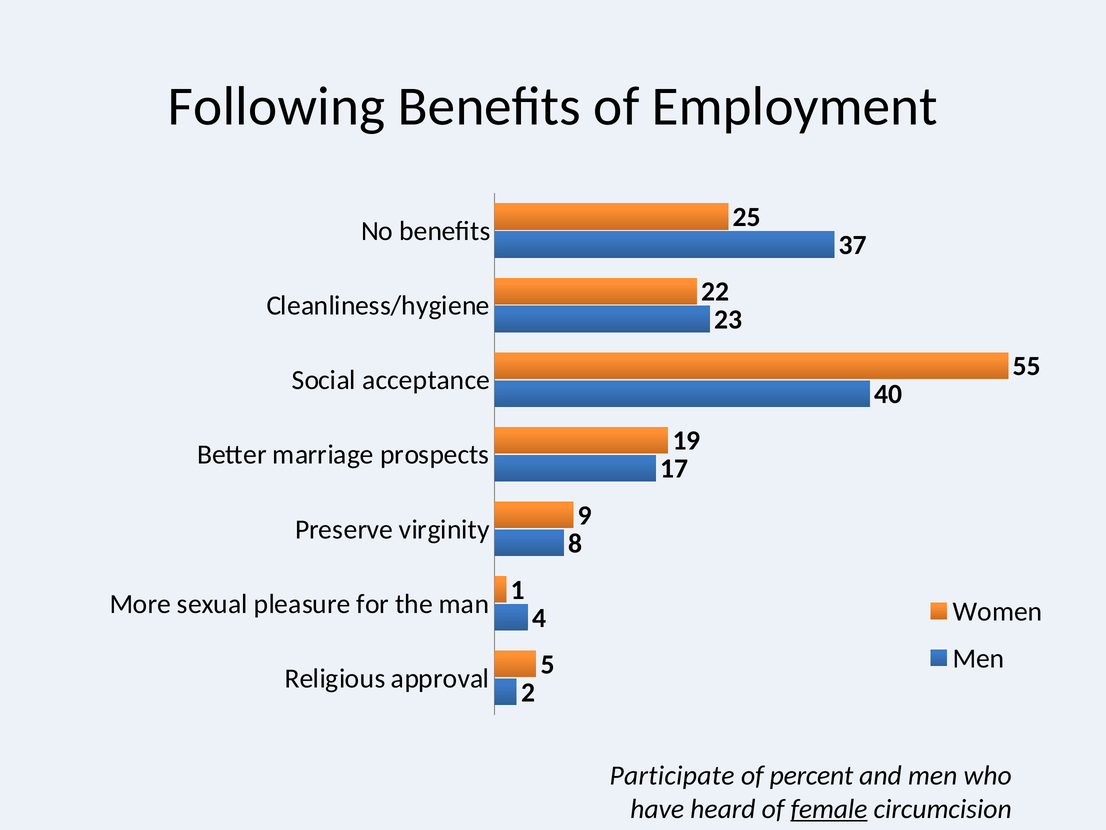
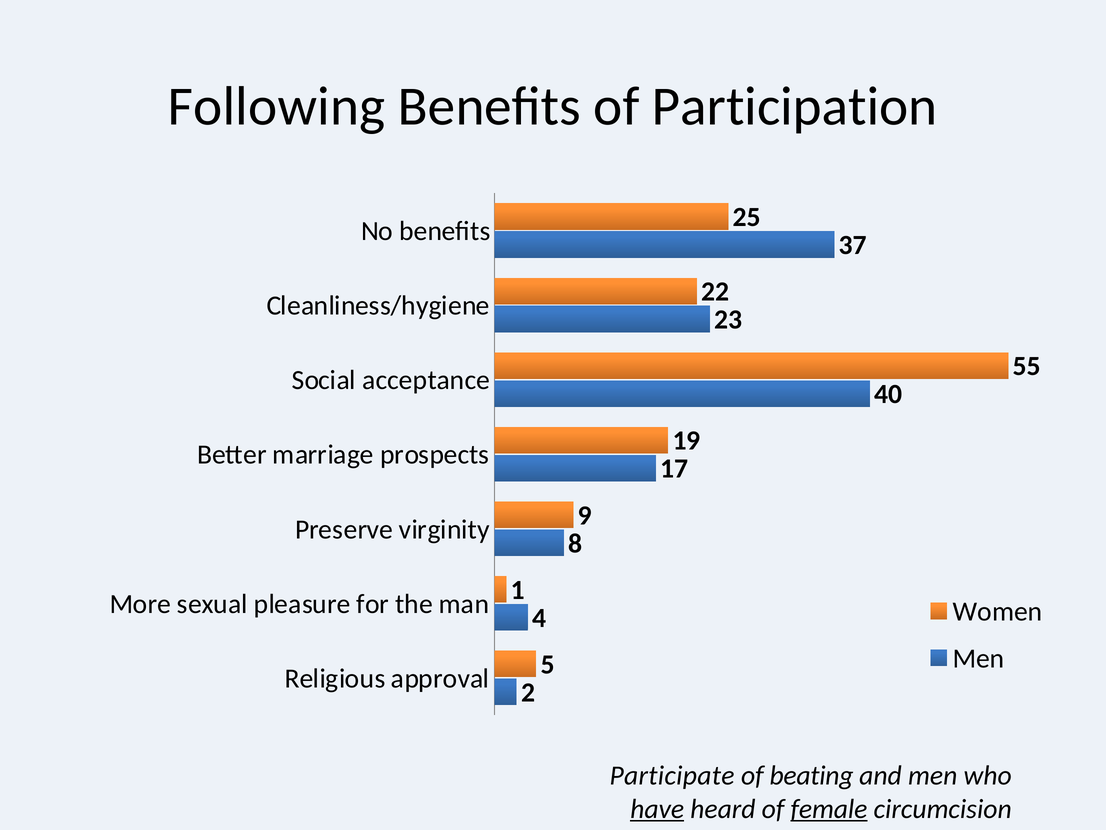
Employment: Employment -> Participation (795, 106)
percent: percent -> beating (812, 775)
have underline: none -> present (657, 808)
